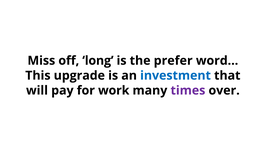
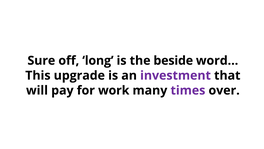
Miss: Miss -> Sure (41, 60)
prefer: prefer -> beside (173, 60)
investment colour: blue -> purple (176, 75)
